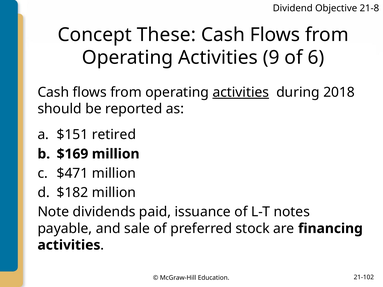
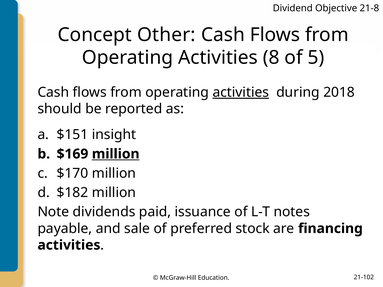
These: These -> Other (166, 35)
9: 9 -> 8 (271, 58)
6: 6 -> 5 (316, 58)
retired: retired -> insight (114, 135)
million underline: none -> present (116, 154)
$471: $471 -> $170 (72, 173)
